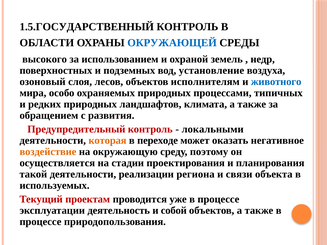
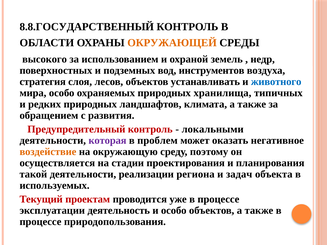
1.5.ГОСУДАРСТВЕННЫЙ: 1.5.ГОСУДАРСТВЕННЫЙ -> 8.8.ГОСУДАРСТВЕННЫЙ (87, 27)
ОКРУЖАЮЩЕЙ colour: blue -> orange (172, 43)
установление: установление -> инструментов (212, 70)
озоновый: озоновый -> стратегия (43, 82)
исполнителям: исполнителям -> устанавливать (205, 82)
процессами: процессами -> хранилища (222, 93)
которая colour: orange -> purple (107, 141)
переходе: переходе -> проблем (157, 141)
связи: связи -> задач (239, 174)
и собой: собой -> особо (174, 211)
